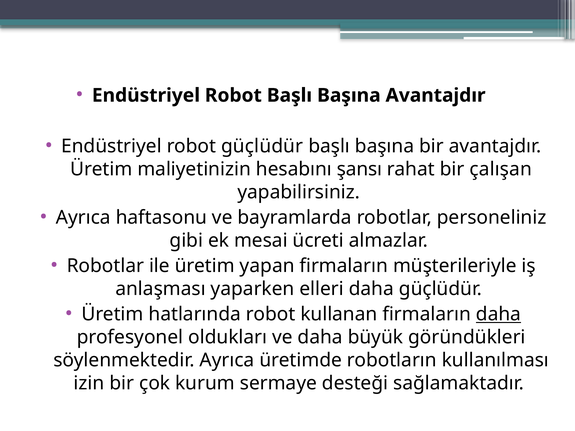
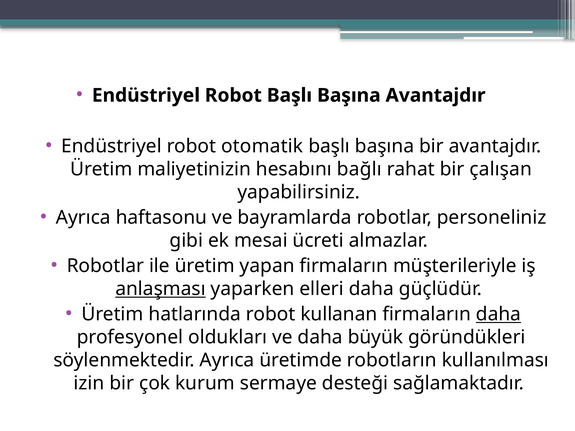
robot güçlüdür: güçlüdür -> otomatik (262, 146)
şansı: şansı -> bağlı (359, 169)
anlaşması underline: none -> present (161, 289)
